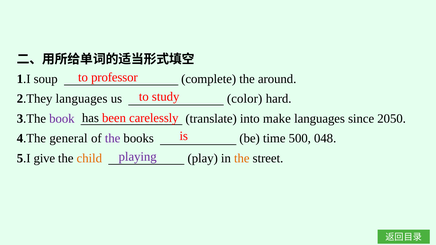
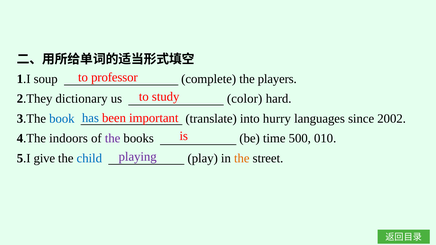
around: around -> players (277, 79)
2.They languages: languages -> dictionary (82, 99)
has colour: black -> blue (90, 118)
carelessly: carelessly -> important (154, 118)
book colour: purple -> blue (62, 119)
make: make -> hurry (277, 119)
2050: 2050 -> 2002 (392, 119)
general: general -> indoors (69, 139)
048: 048 -> 010 (325, 139)
child colour: orange -> blue (89, 158)
